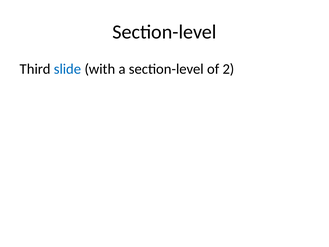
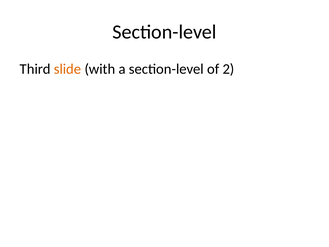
slide colour: blue -> orange (67, 69)
